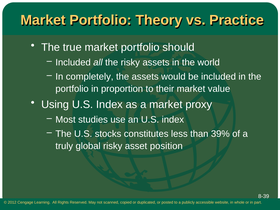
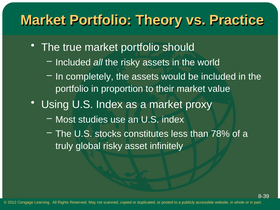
39%: 39% -> 78% (220, 134)
position: position -> infinitely (166, 146)
